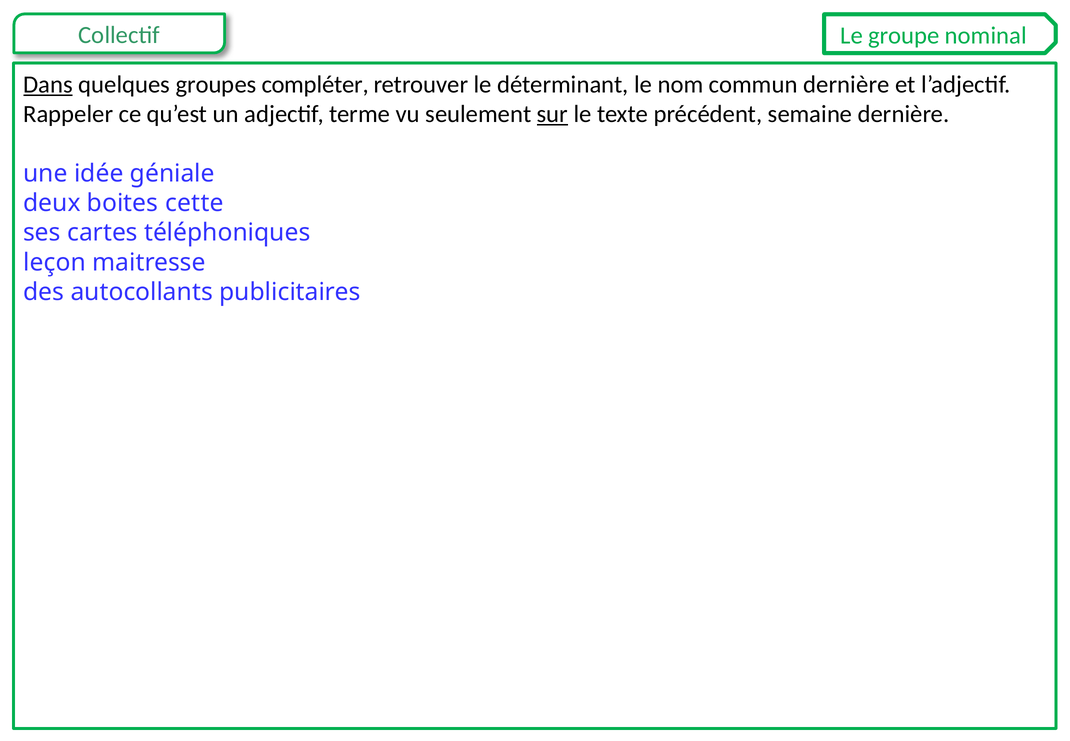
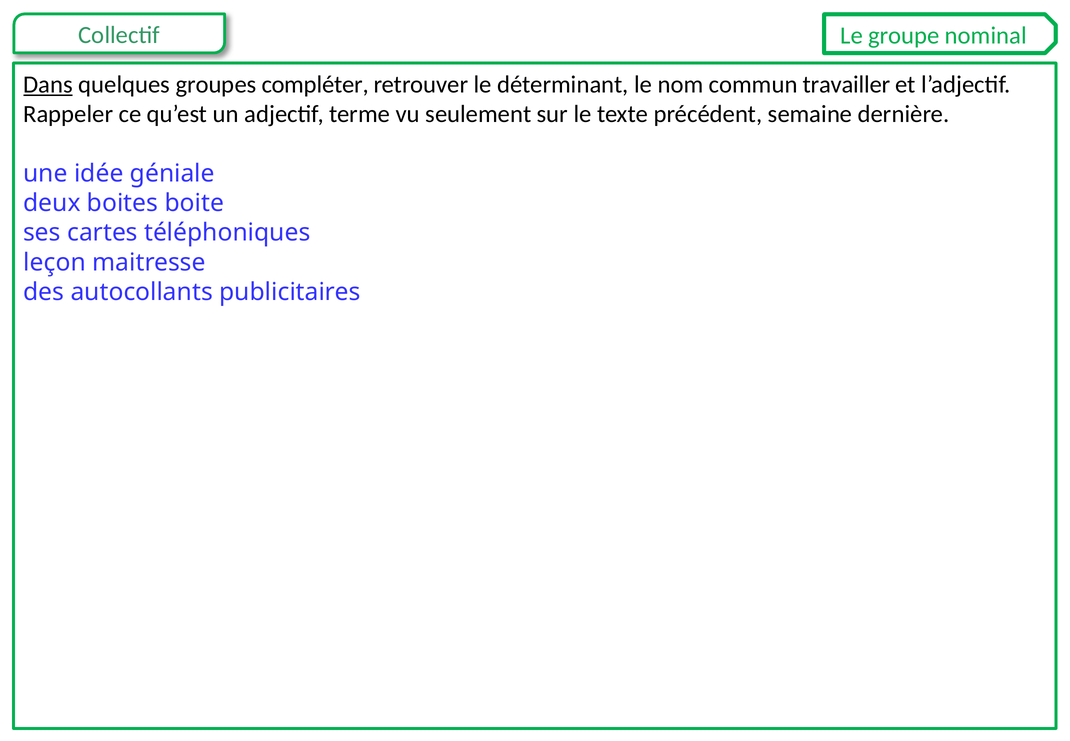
commun dernière: dernière -> travailler (847, 85)
sur underline: present -> none (552, 114)
cette: cette -> boite (194, 203)
